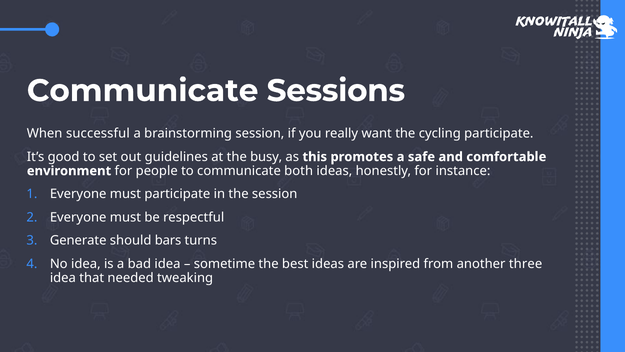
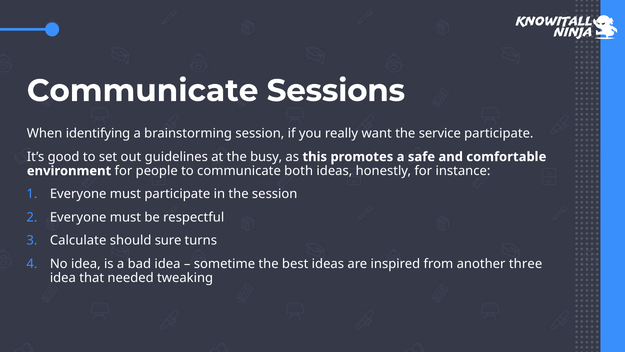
successful: successful -> identifying (98, 133)
cycling: cycling -> service (440, 133)
Generate: Generate -> Calculate (78, 240)
bars: bars -> sure (168, 240)
